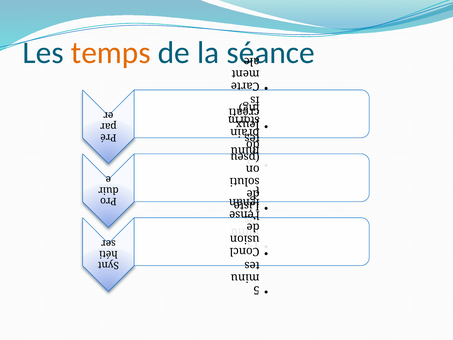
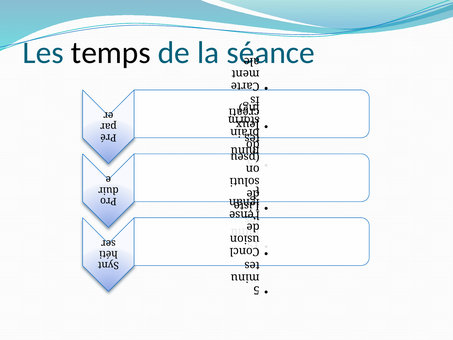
temps colour: orange -> black (111, 53)
